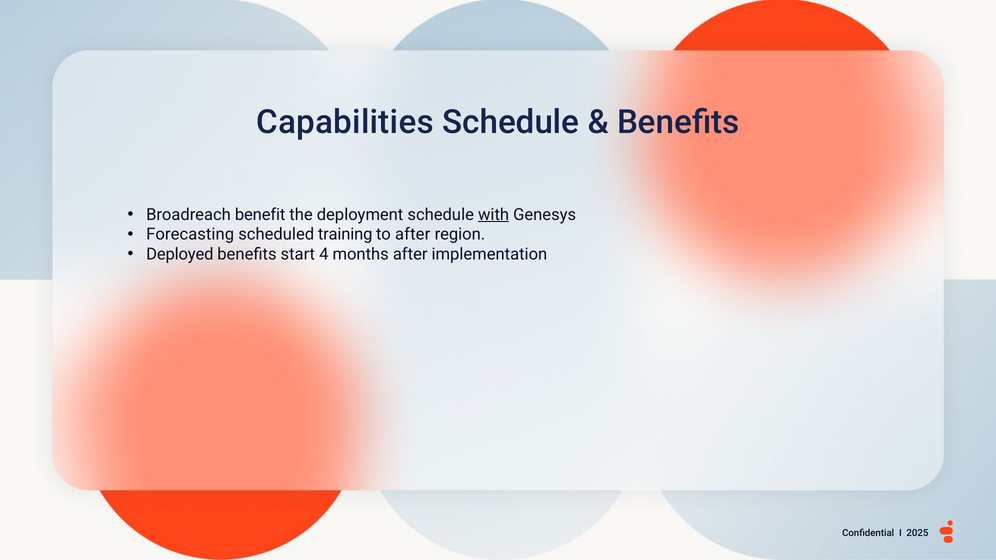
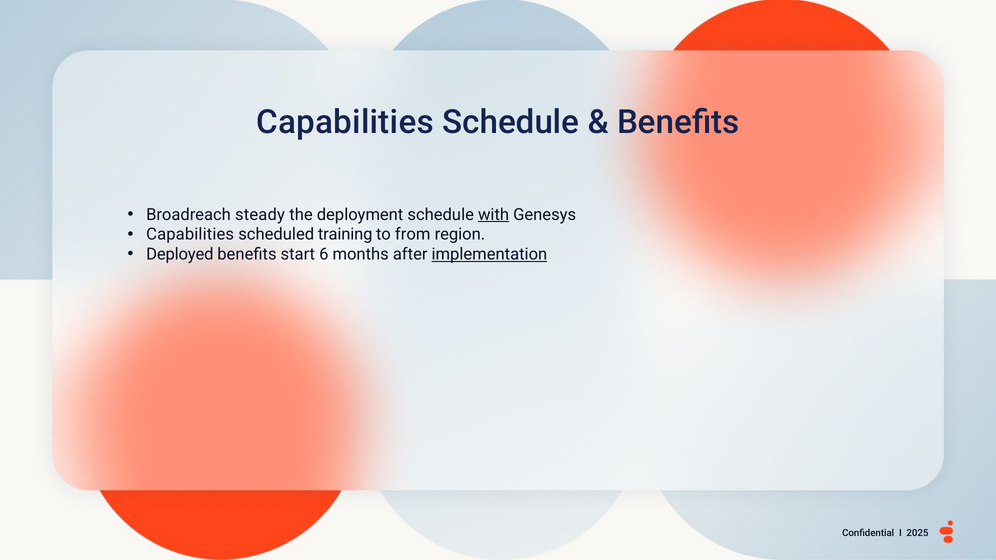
benefit: benefit -> steady (260, 215)
Forecasting: Forecasting -> Capabilities (190, 235)
to after: after -> from (413, 235)
4: 4 -> 6 (324, 255)
implementation underline: none -> present (489, 255)
